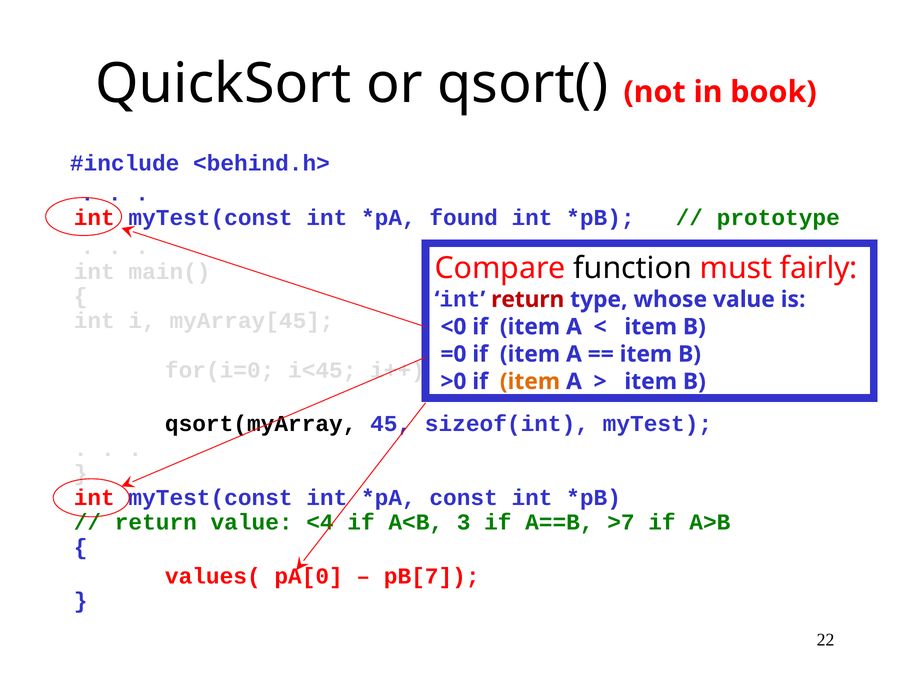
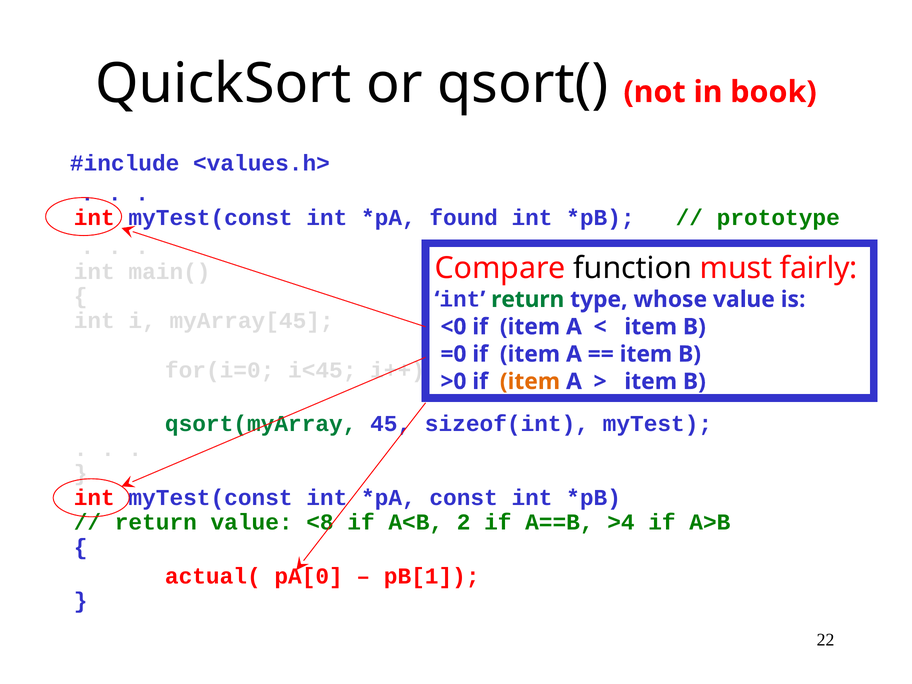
<behind.h>: <behind.h> -> <values.h> (261, 163)
return colour: red -> green (528, 299)
qsort(myArray colour: black -> green (261, 424)
<4: <4 -> <8 (320, 522)
3: 3 -> 2 (464, 522)
>7: >7 -> >4 (621, 522)
values(: values( -> actual( (213, 576)
pB[7: pB[7 -> pB[1 (432, 576)
